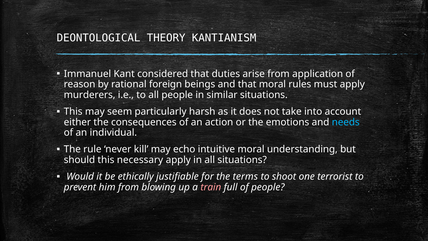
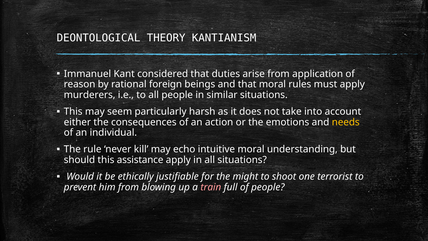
needs colour: light blue -> yellow (346, 122)
necessary: necessary -> assistance (140, 160)
terms: terms -> might (245, 176)
